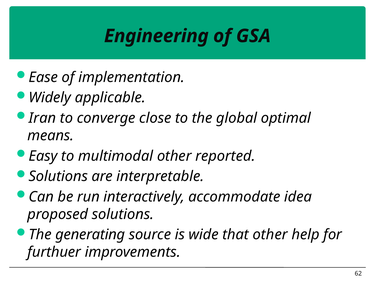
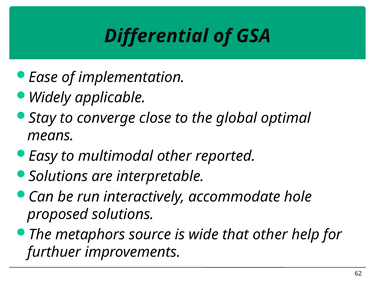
Engineering: Engineering -> Differential (156, 36)
Iran: Iran -> Stay (42, 118)
idea: idea -> hole (298, 197)
generating: generating -> metaphors (90, 235)
